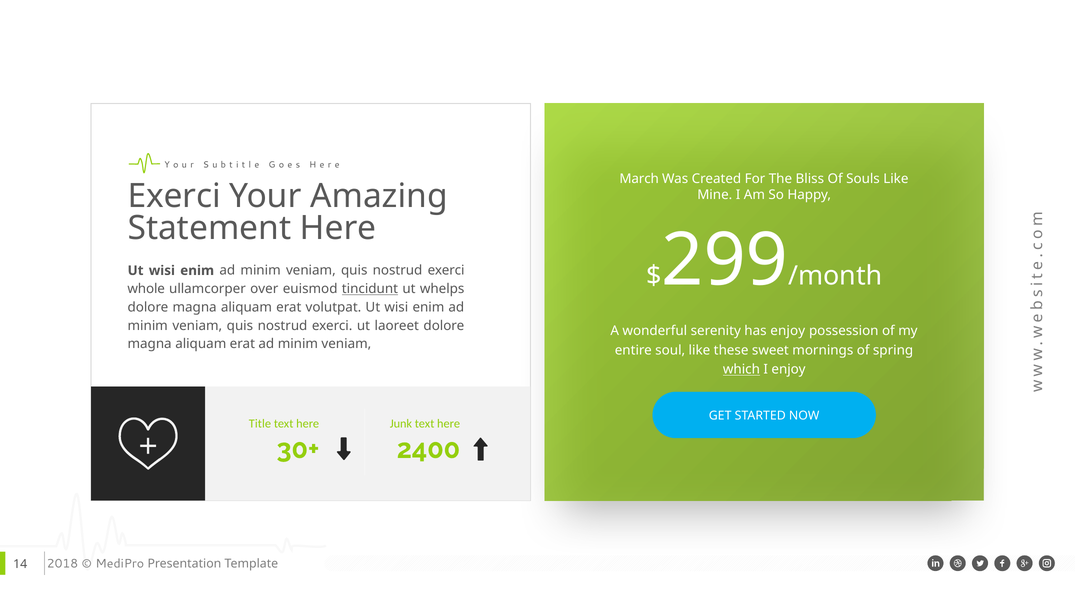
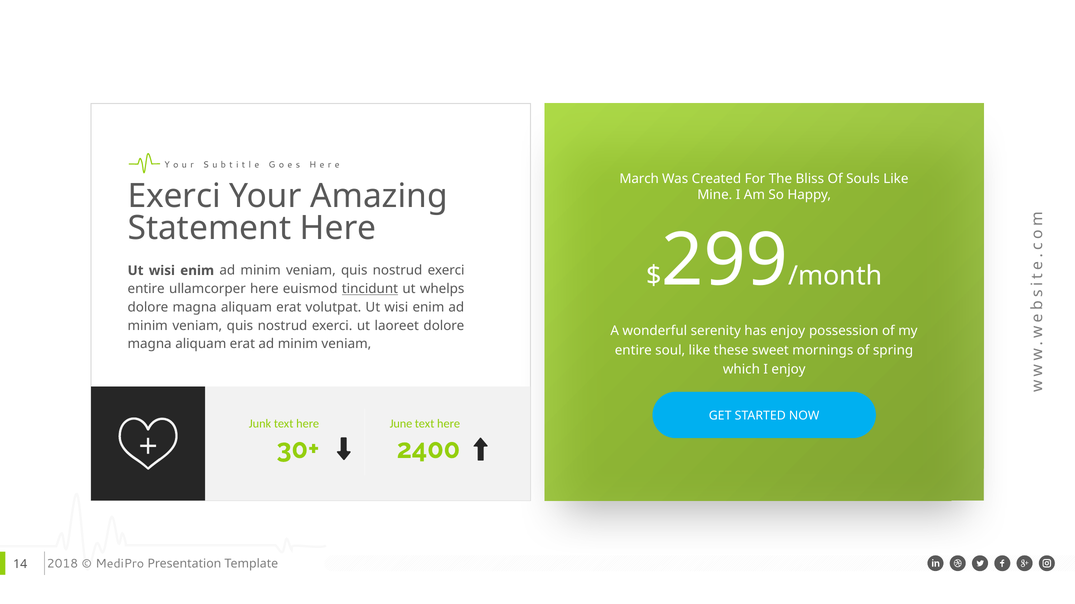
whole: whole -> entire (146, 289)
ullamcorper over: over -> here (264, 289)
which underline: present -> none (741, 370)
Title: Title -> Junk (260, 424)
Junk: Junk -> June (401, 424)
